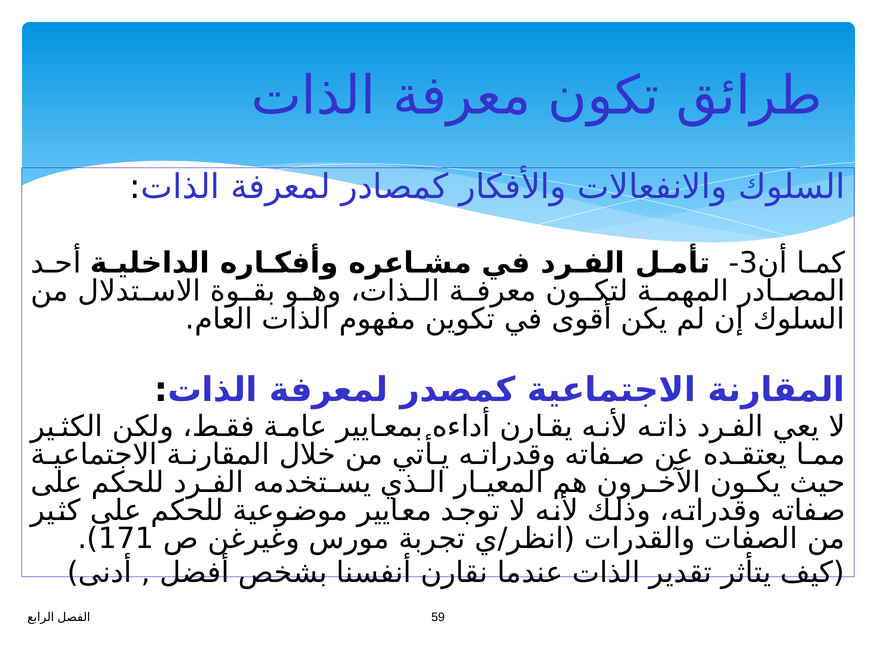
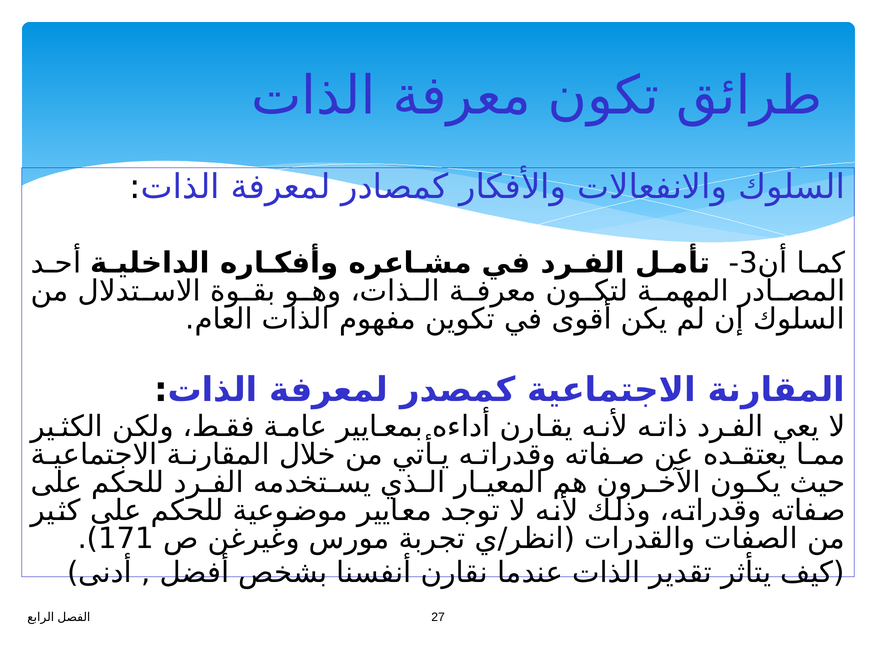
59: 59 -> 27 (438, 617)
